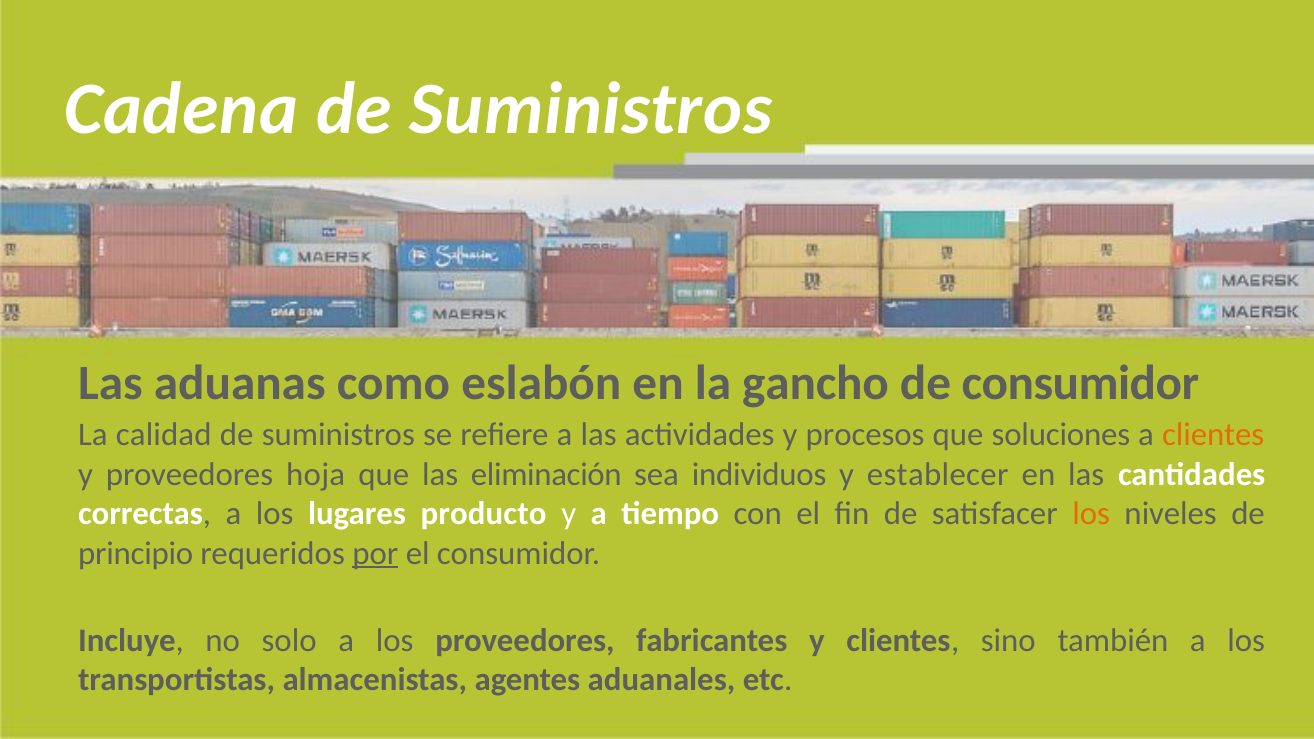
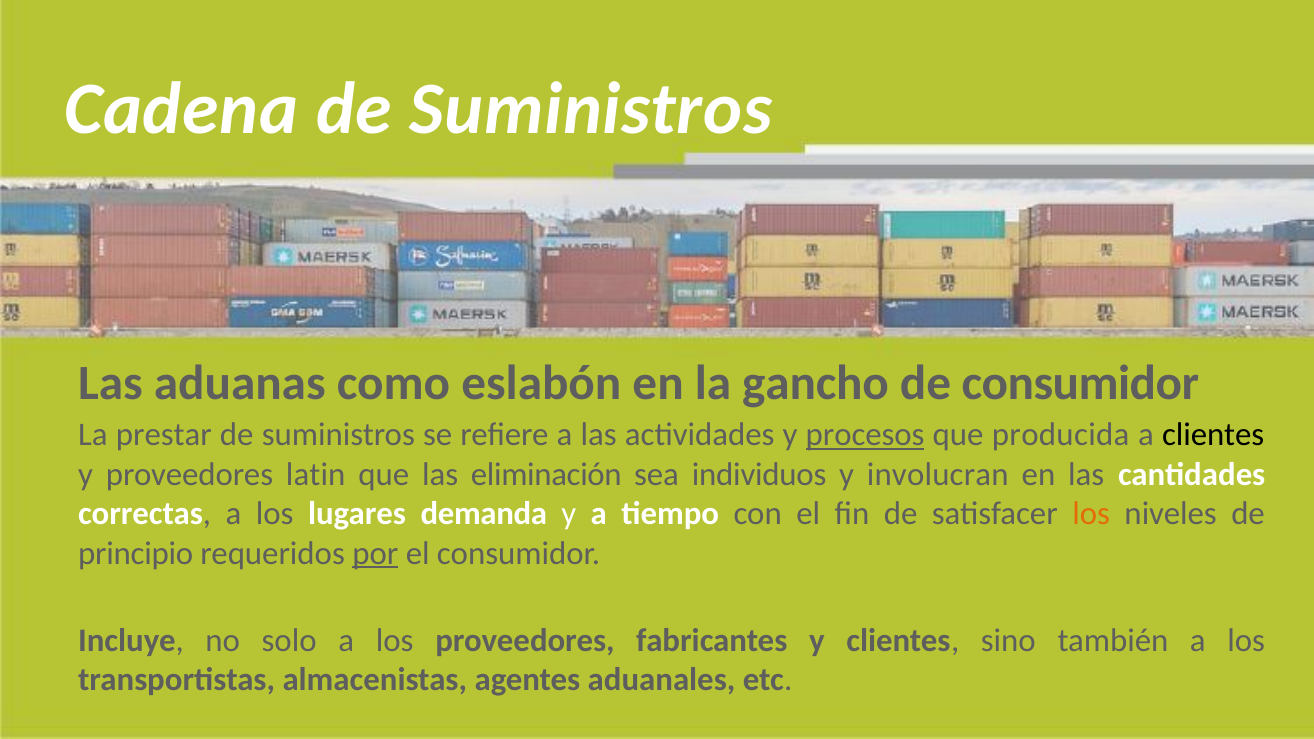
calidad: calidad -> prestar (164, 435)
procesos underline: none -> present (865, 435)
soluciones: soluciones -> producida (1061, 435)
clientes colour: orange -> black (1213, 435)
hoja: hoja -> latin (316, 474)
establecer: establecer -> involucran (938, 474)
producto: producto -> demanda (484, 514)
